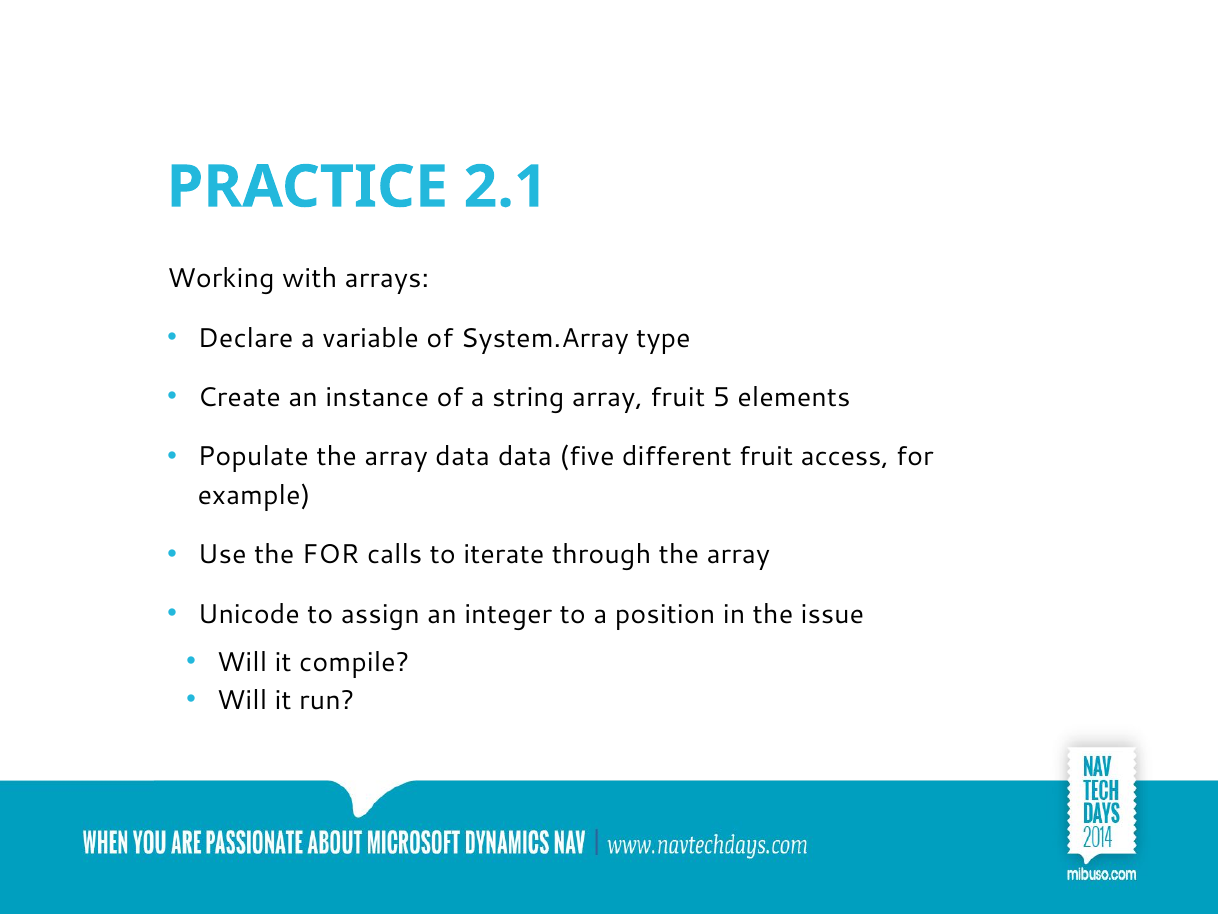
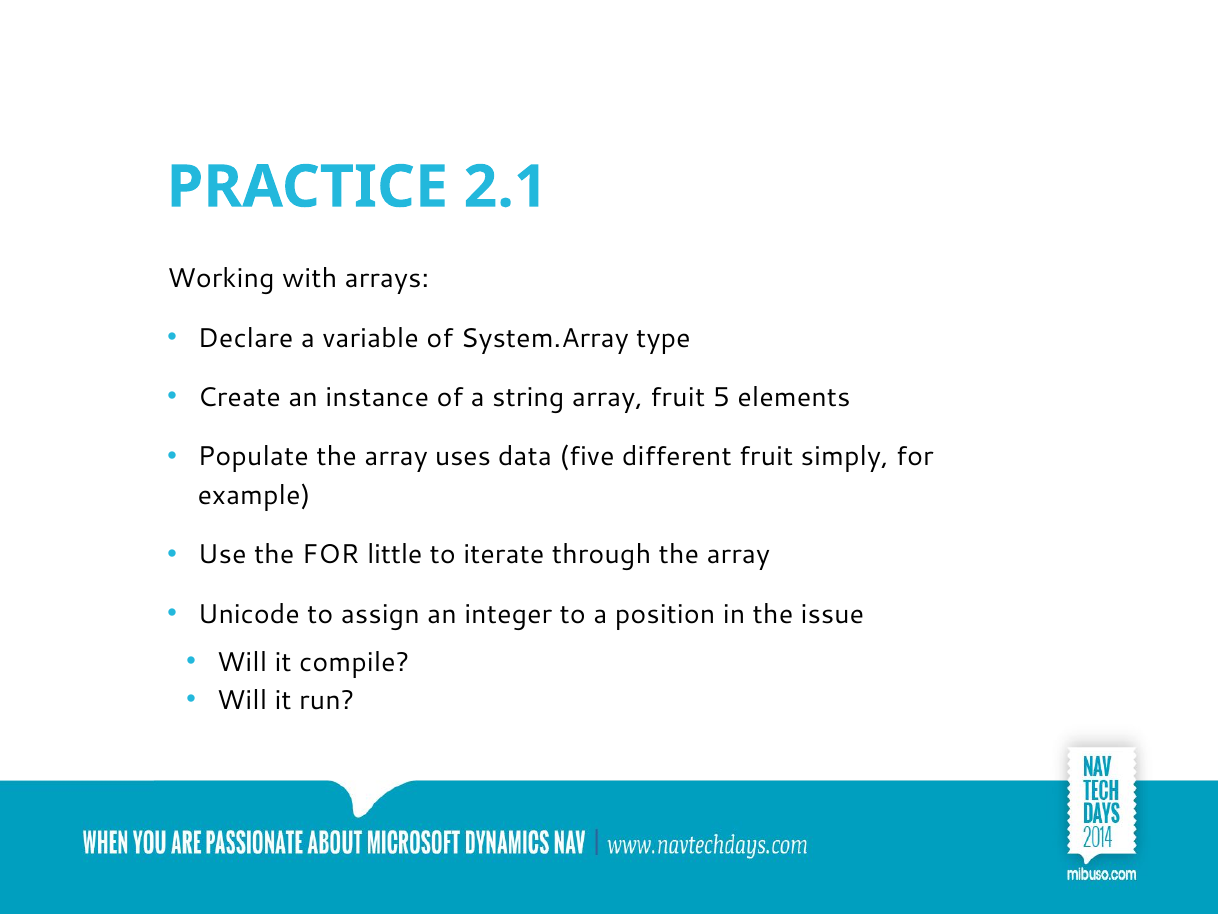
array data: data -> uses (463, 457)
access: access -> simply (845, 457)
calls: calls -> little (395, 555)
